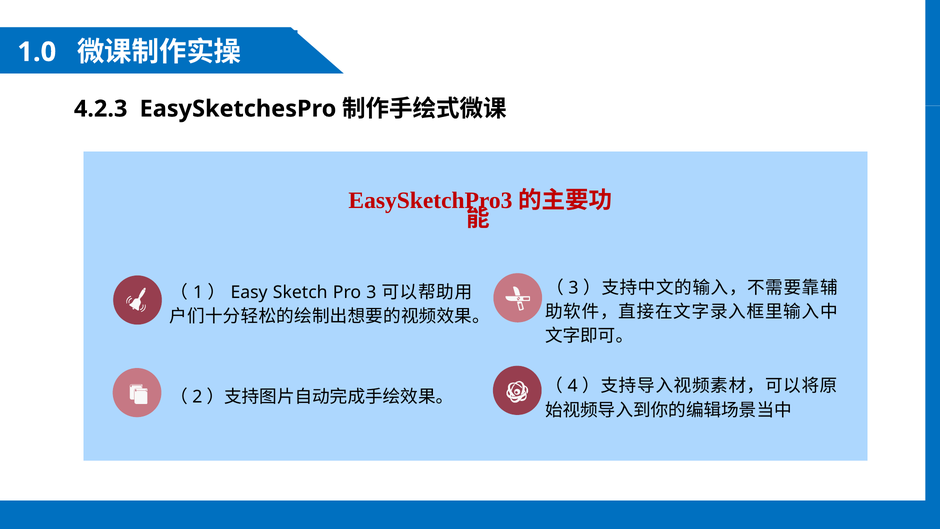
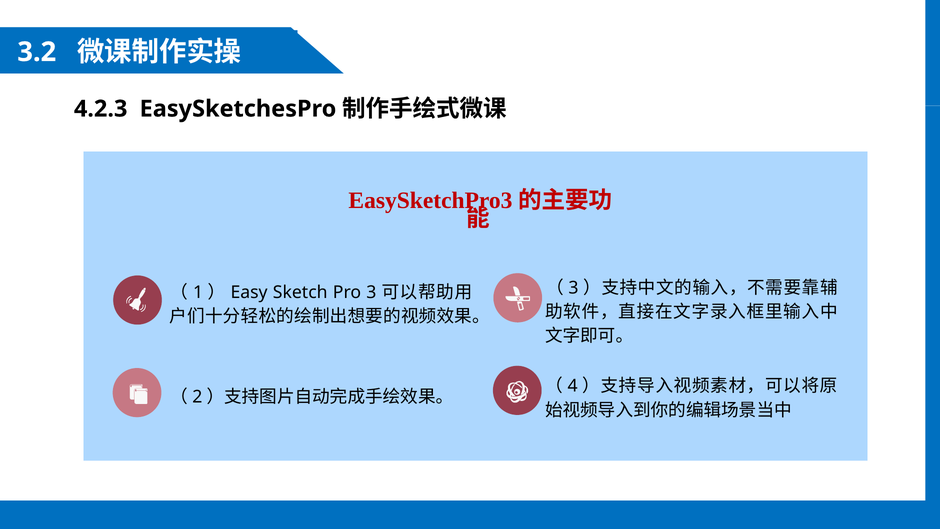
1.0: 1.0 -> 3.2 (37, 52)
